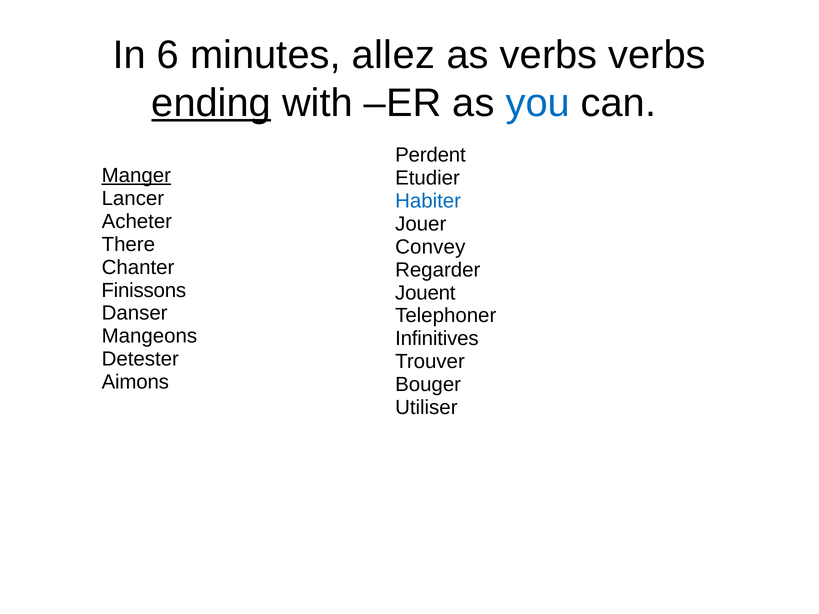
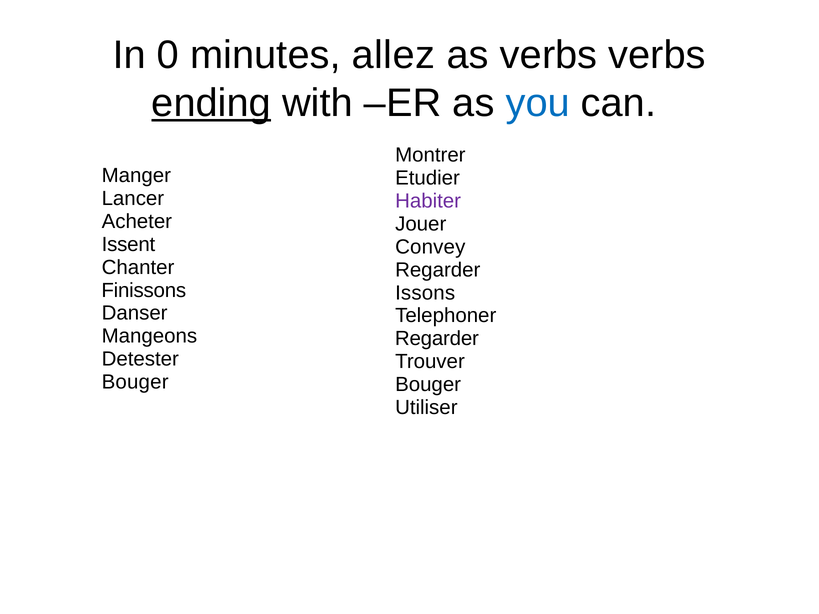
6: 6 -> 0 (168, 55)
Perdent: Perdent -> Montrer (430, 155)
Manger underline: present -> none (136, 176)
Habiter colour: blue -> purple (428, 201)
There: There -> Issent (128, 244)
Jouent: Jouent -> Issons (425, 293)
Infinitives: Infinitives -> Regarder (437, 339)
Aimons: Aimons -> Bouger (135, 382)
